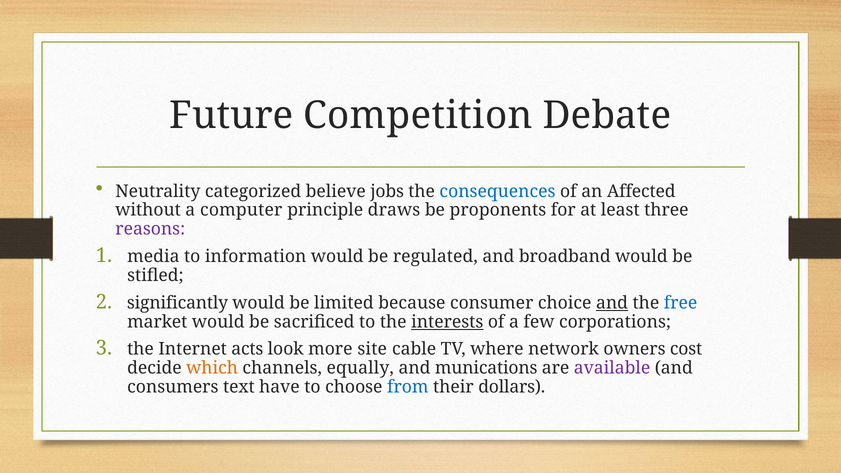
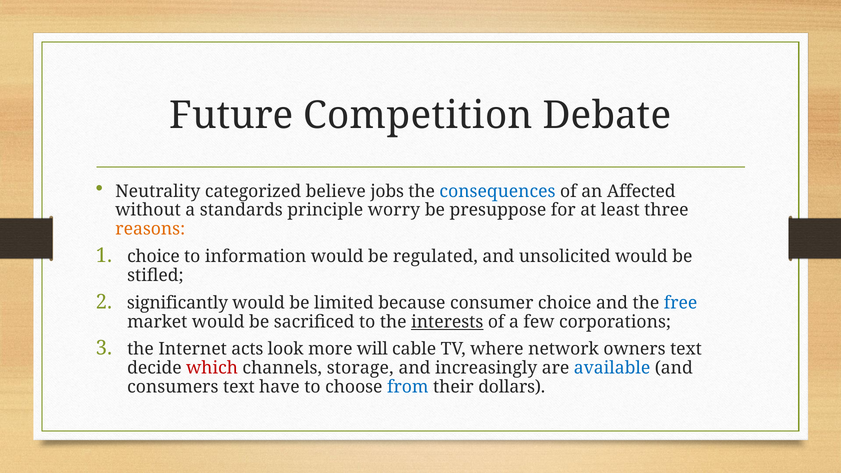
computer: computer -> standards (241, 210)
draws: draws -> worry (394, 210)
proponents: proponents -> presuppose (498, 210)
reasons colour: purple -> orange (150, 229)
media: media -> choice (153, 257)
broadband: broadband -> unsolicited (565, 257)
and underline: present -> none (612, 303)
site: site -> will (372, 349)
owners cost: cost -> text (686, 349)
which colour: orange -> red (212, 368)
equally: equally -> storage (360, 368)
munications: munications -> increasingly (486, 368)
available colour: purple -> blue (612, 368)
